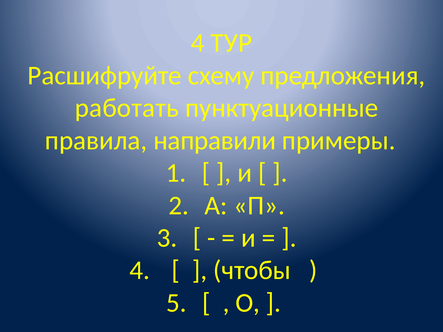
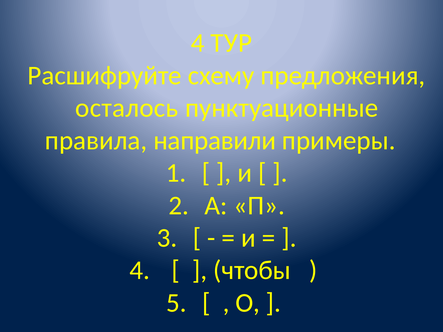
работать: работать -> осталось (127, 108)
